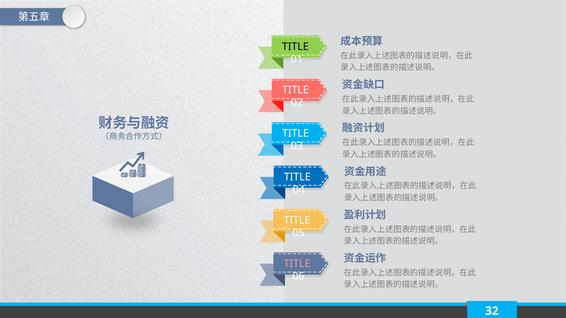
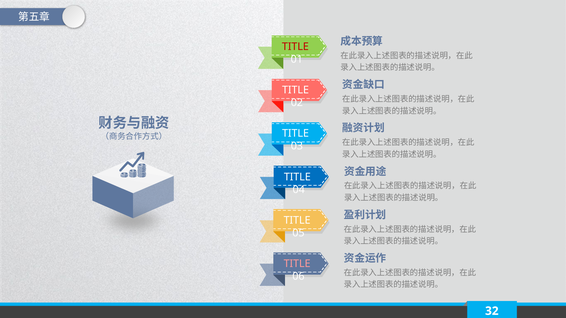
TITLE colour: black -> red (295, 47)
